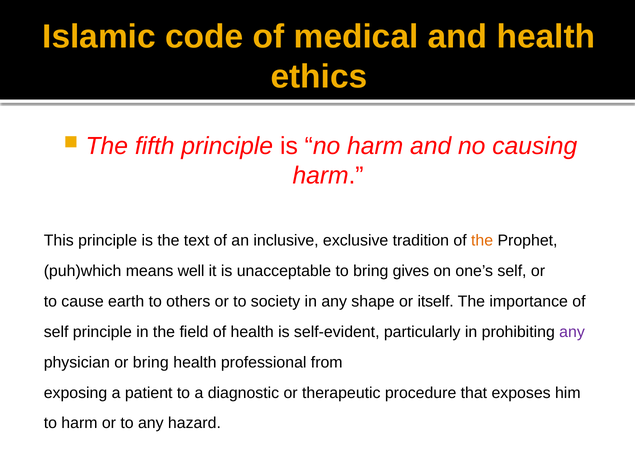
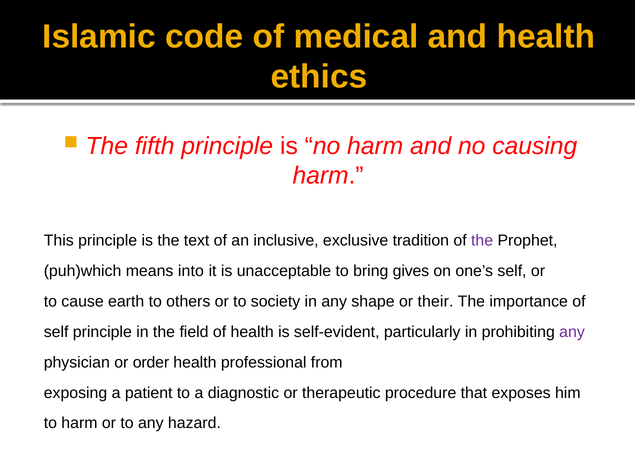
the colour: orange -> purple (482, 241)
well: well -> into (191, 271)
itself: itself -> their (435, 302)
or bring: bring -> order (151, 363)
